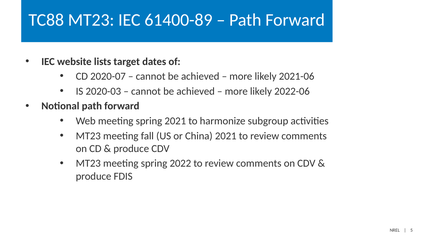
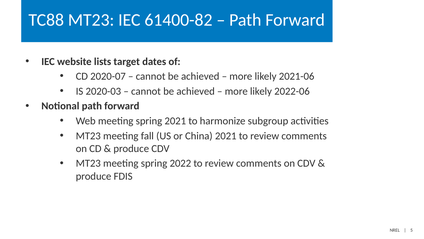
61400-89: 61400-89 -> 61400-82 (178, 20)
